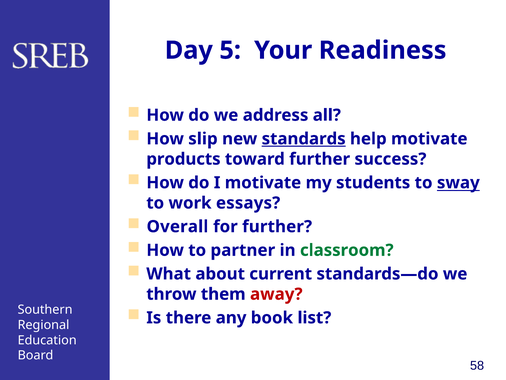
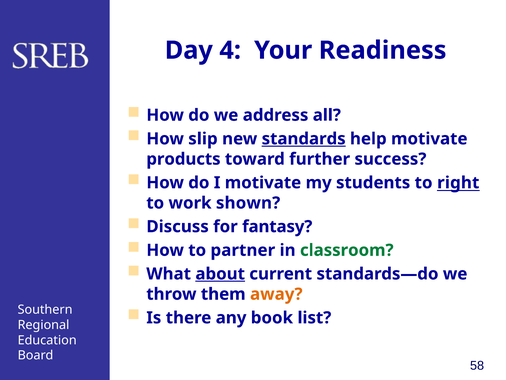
5: 5 -> 4 (230, 50)
sway: sway -> right (458, 182)
essays: essays -> shown (248, 203)
Overall: Overall -> Discuss (178, 226)
for further: further -> fantasy (277, 226)
about underline: none -> present (220, 274)
away colour: red -> orange (276, 294)
